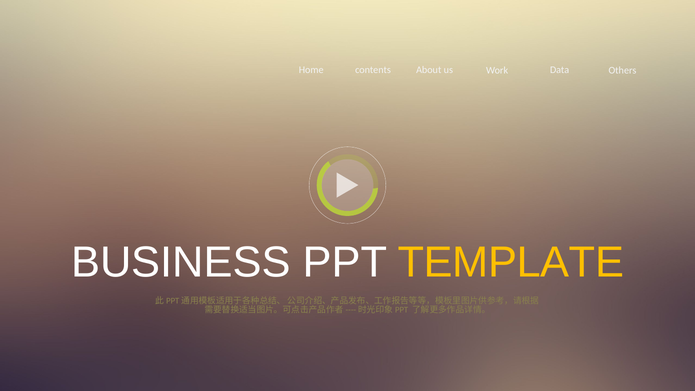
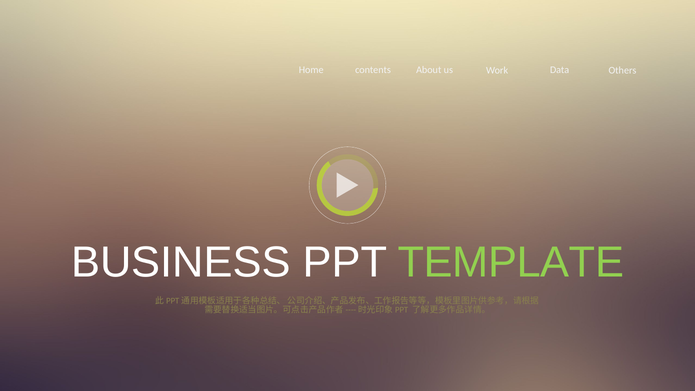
TEMPLATE colour: yellow -> light green (511, 263)
